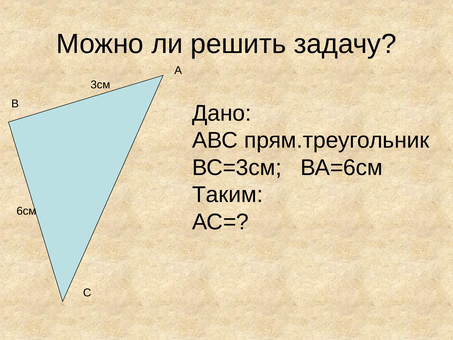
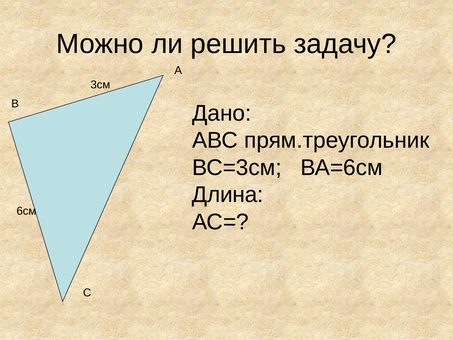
Таким: Таким -> Длина (228, 195)
